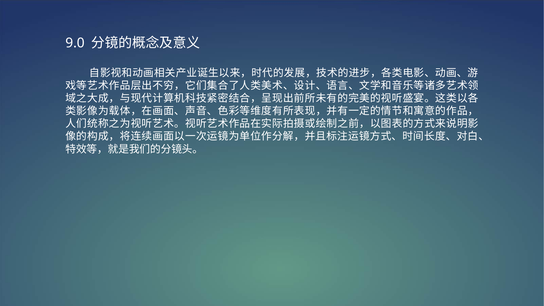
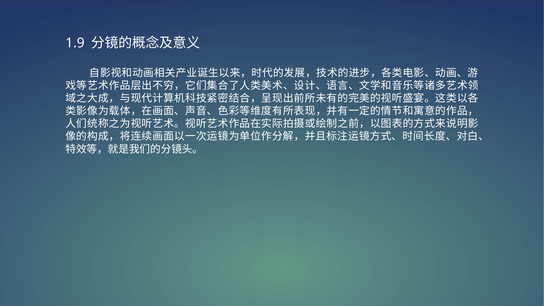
9.0: 9.0 -> 1.9 (75, 43)
